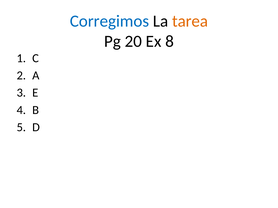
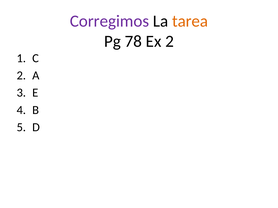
Corregimos colour: blue -> purple (110, 21)
20: 20 -> 78 (133, 42)
Ex 8: 8 -> 2 (170, 42)
